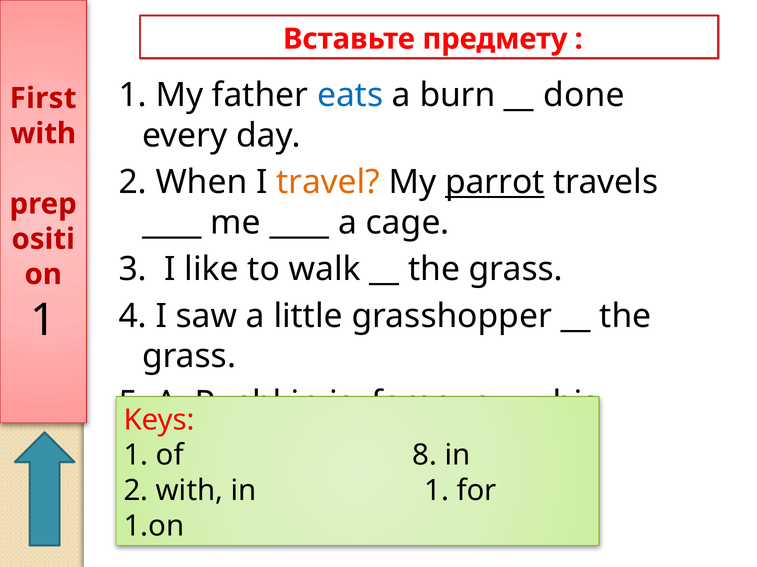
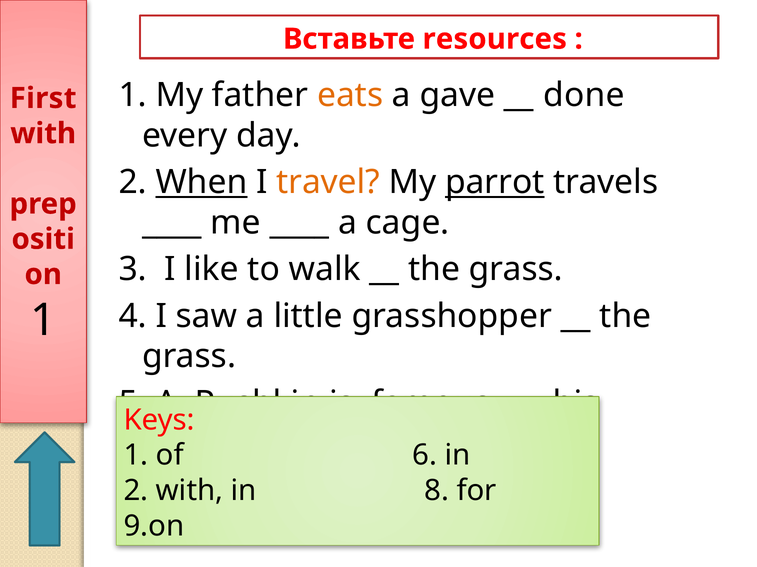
предмету: предмету -> resources (495, 39)
eats colour: blue -> orange (350, 96)
burn: burn -> gave (457, 96)
When underline: none -> present (201, 183)
8: 8 -> 6 (425, 456)
in 1: 1 -> 8 (437, 491)
1.on: 1.on -> 9.on (154, 527)
